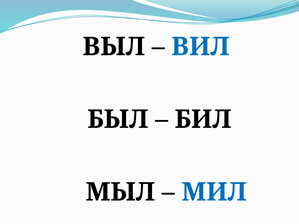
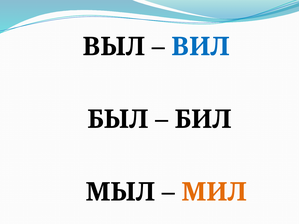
МИЛ colour: blue -> orange (214, 192)
